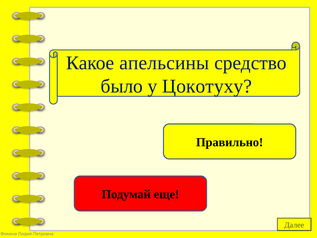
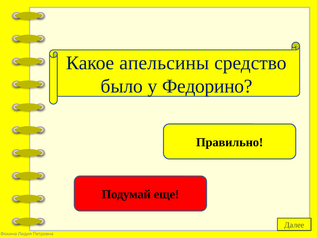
Цокотуху: Цокотуху -> Федорино (207, 86)
